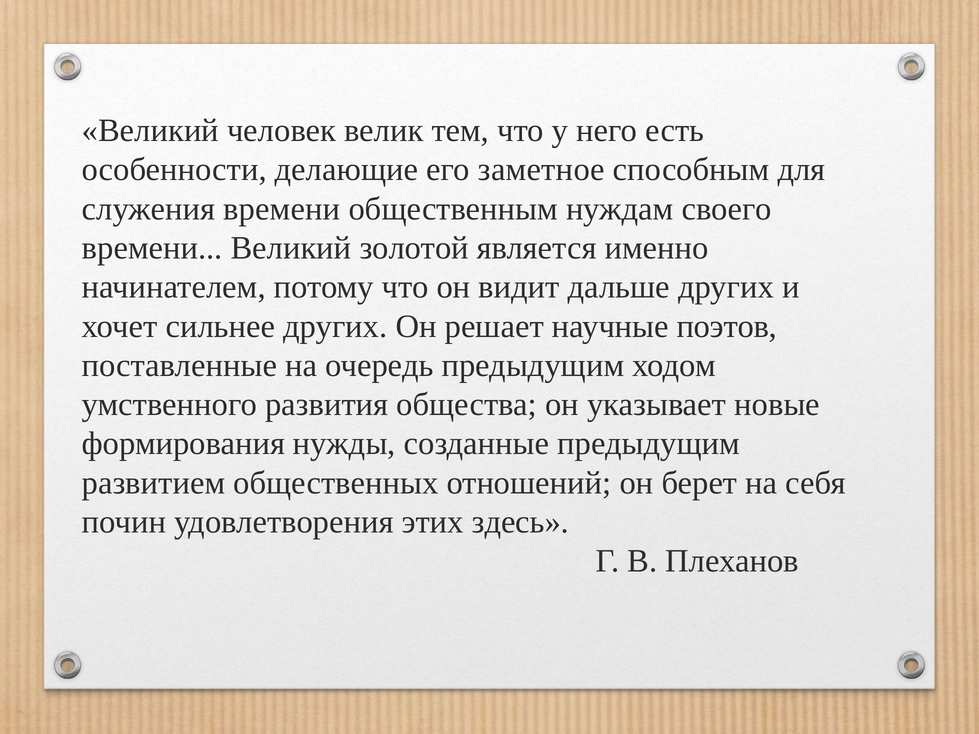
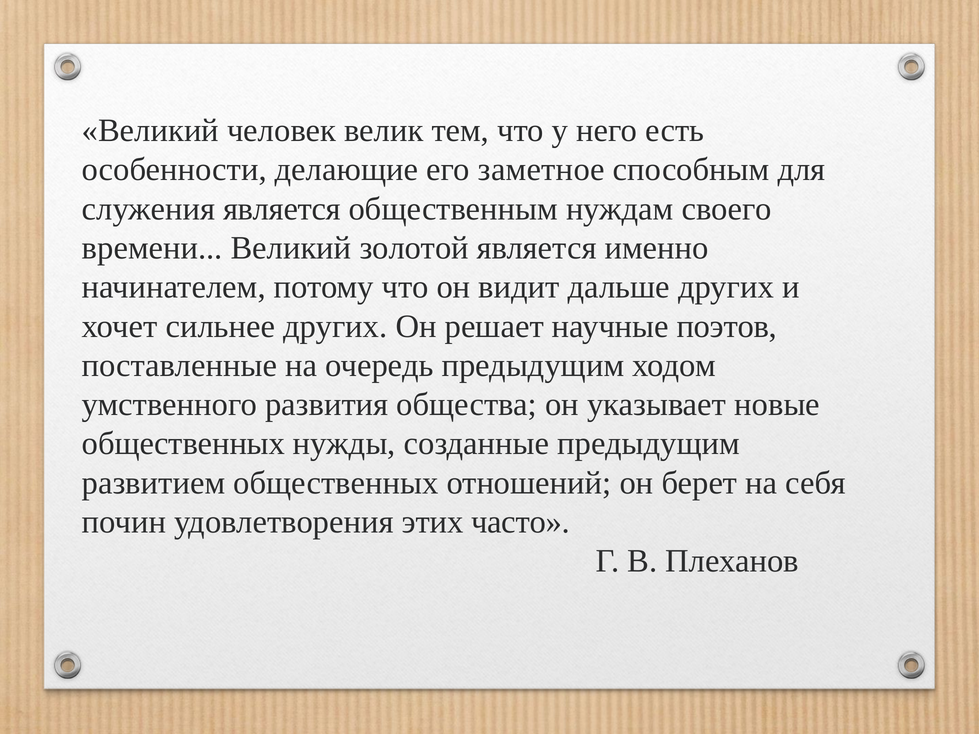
служения времени: времени -> является (282, 209)
формирования: формирования -> общественных (183, 444)
здесь: здесь -> часто (521, 522)
